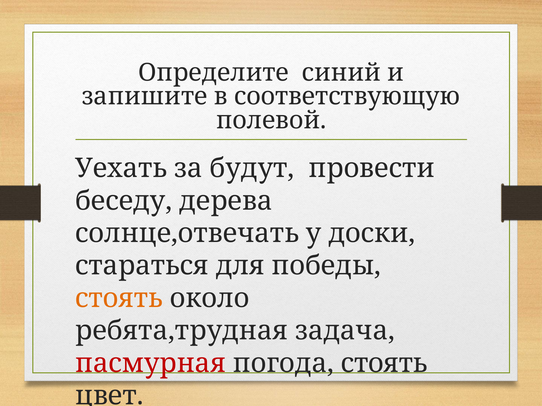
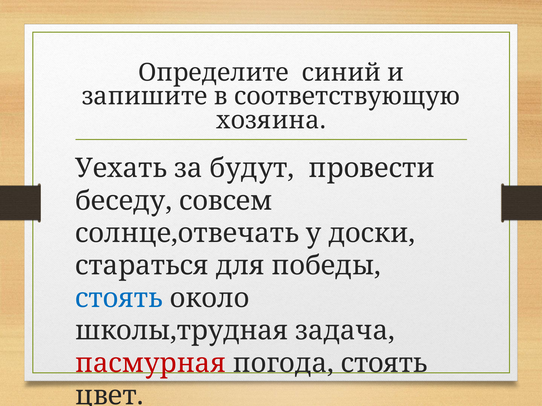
полевой: полевой -> хозяина (271, 120)
дерева: дерева -> совсем (226, 201)
стоять colour: orange -> blue (119, 299)
ребята,трудная: ребята,трудная -> школы,трудная (182, 331)
